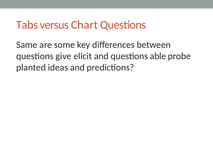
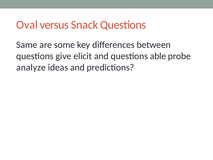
Tabs: Tabs -> Oval (27, 25)
Chart: Chart -> Snack (85, 25)
planted: planted -> analyze (31, 67)
